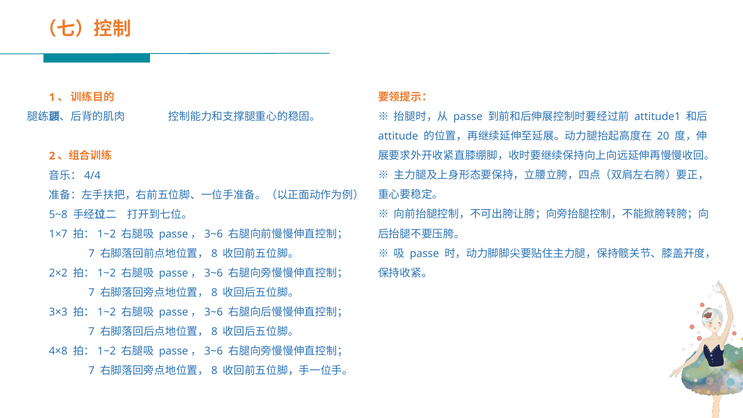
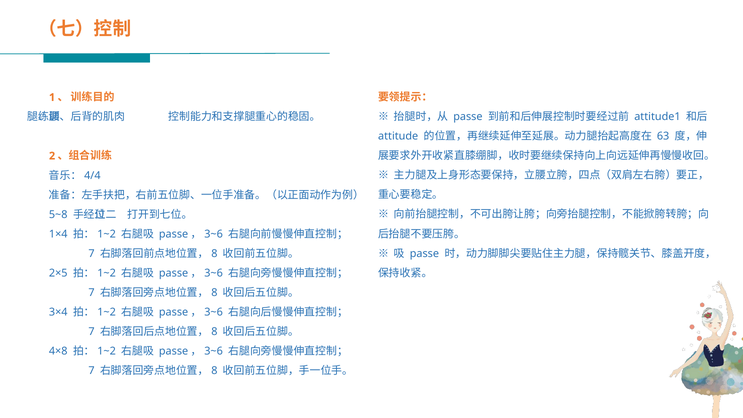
20: 20 -> 63 (663, 136)
1×7: 1×7 -> 1×4 (58, 234)
2×2: 2×2 -> 2×5 (58, 273)
3×3: 3×3 -> 3×4 (58, 312)
